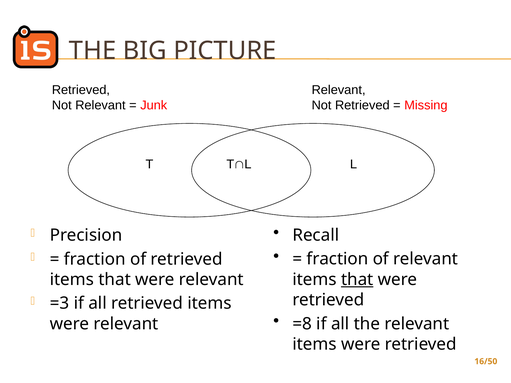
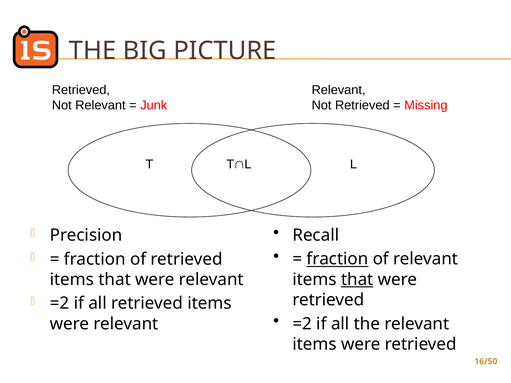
fraction underline: none -> present (337, 259)
=3: =3 -> =2 (60, 304)
=8: =8 -> =2 (302, 324)
